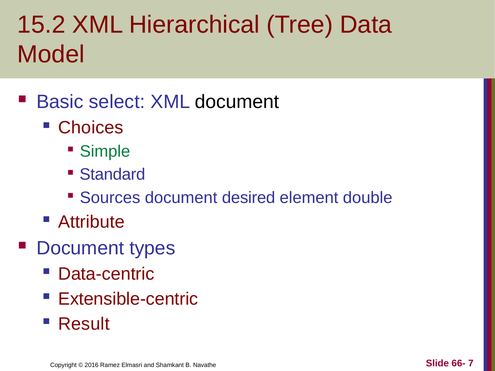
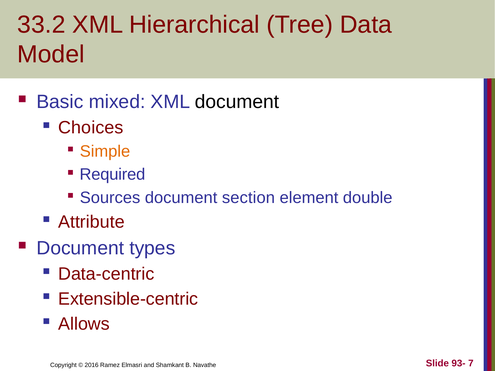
15.2: 15.2 -> 33.2 (41, 25)
select: select -> mixed (117, 102)
Simple colour: green -> orange (105, 152)
Standard: Standard -> Required (112, 175)
desired: desired -> section (248, 198)
Result: Result -> Allows (84, 324)
66-: 66- -> 93- (459, 364)
